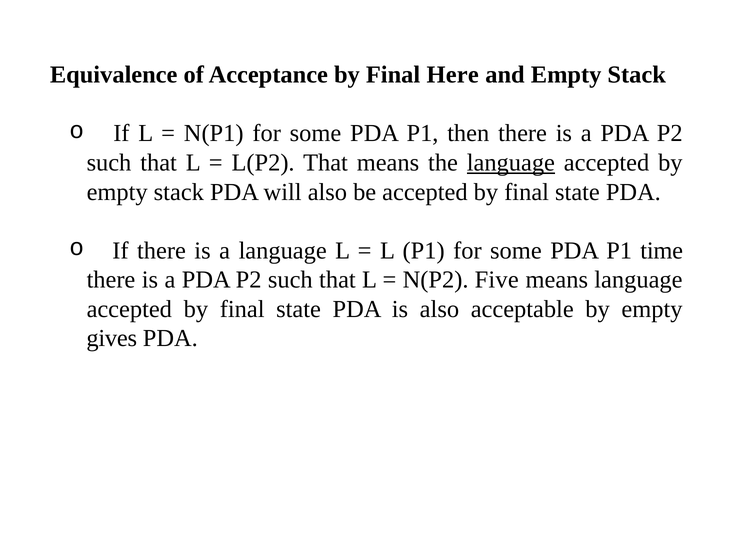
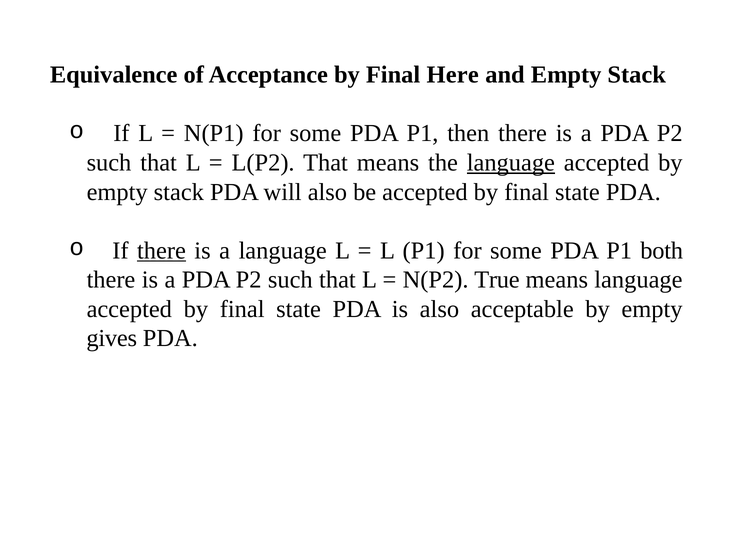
there underline: none -> present (161, 251)
time: time -> both (662, 251)
Five: Five -> True (497, 280)
